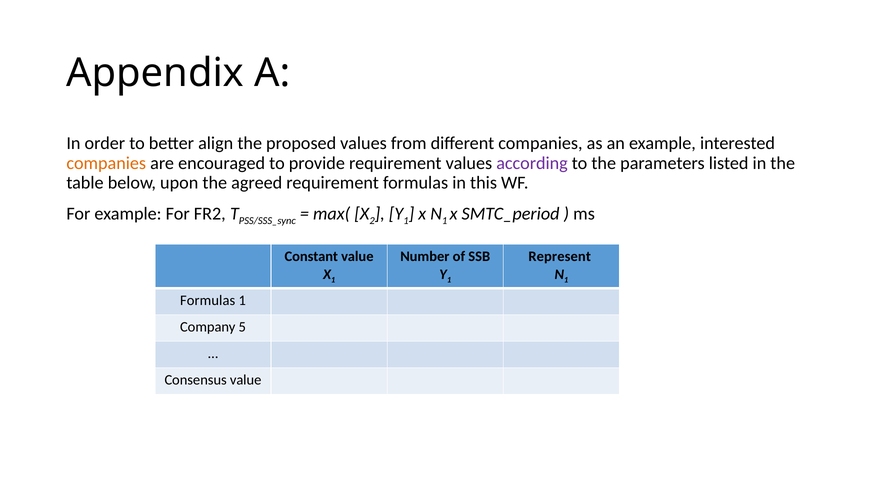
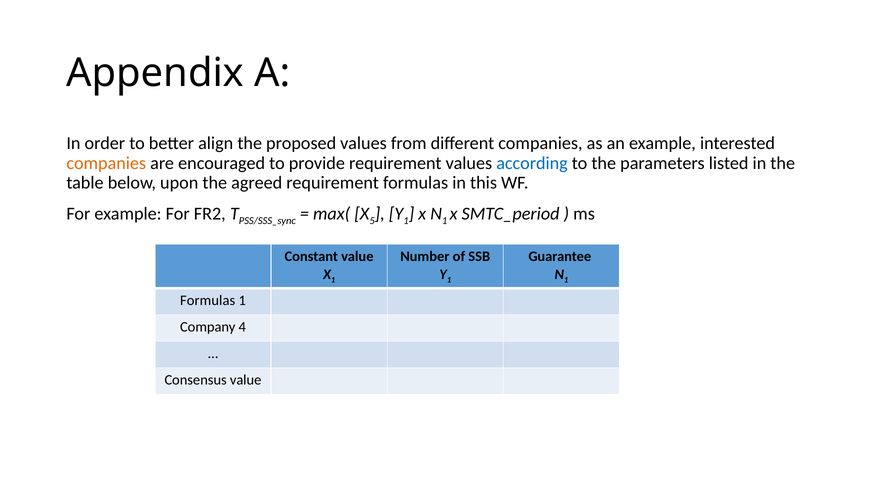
according colour: purple -> blue (532, 163)
2: 2 -> 5 (372, 221)
Represent: Represent -> Guarantee (560, 256)
5: 5 -> 4 (242, 327)
